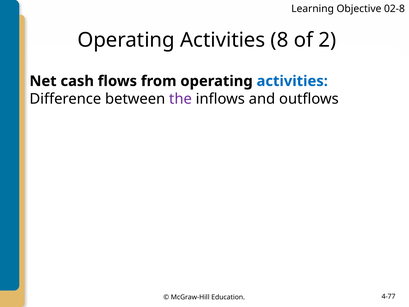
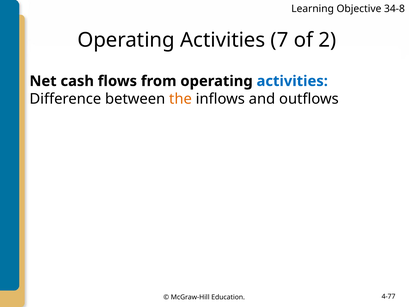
02-8: 02-8 -> 34-8 (394, 9)
8: 8 -> 7 (280, 40)
the colour: purple -> orange (180, 99)
